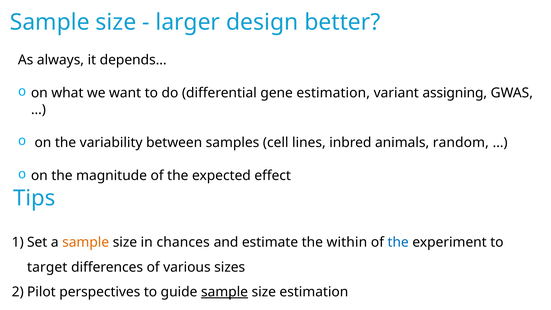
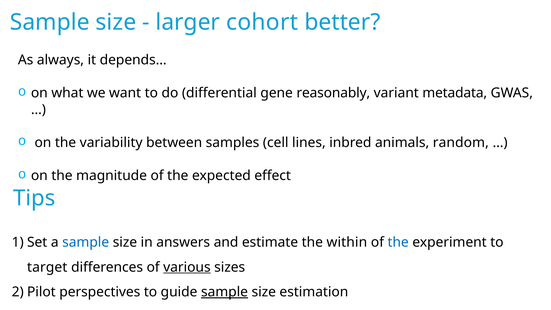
design: design -> cohort (262, 22)
gene estimation: estimation -> reasonably (333, 93)
assigning: assigning -> metadata (455, 93)
sample colour: orange -> blue (86, 242)
chances: chances -> answers (183, 242)
various underline: none -> present (187, 267)
